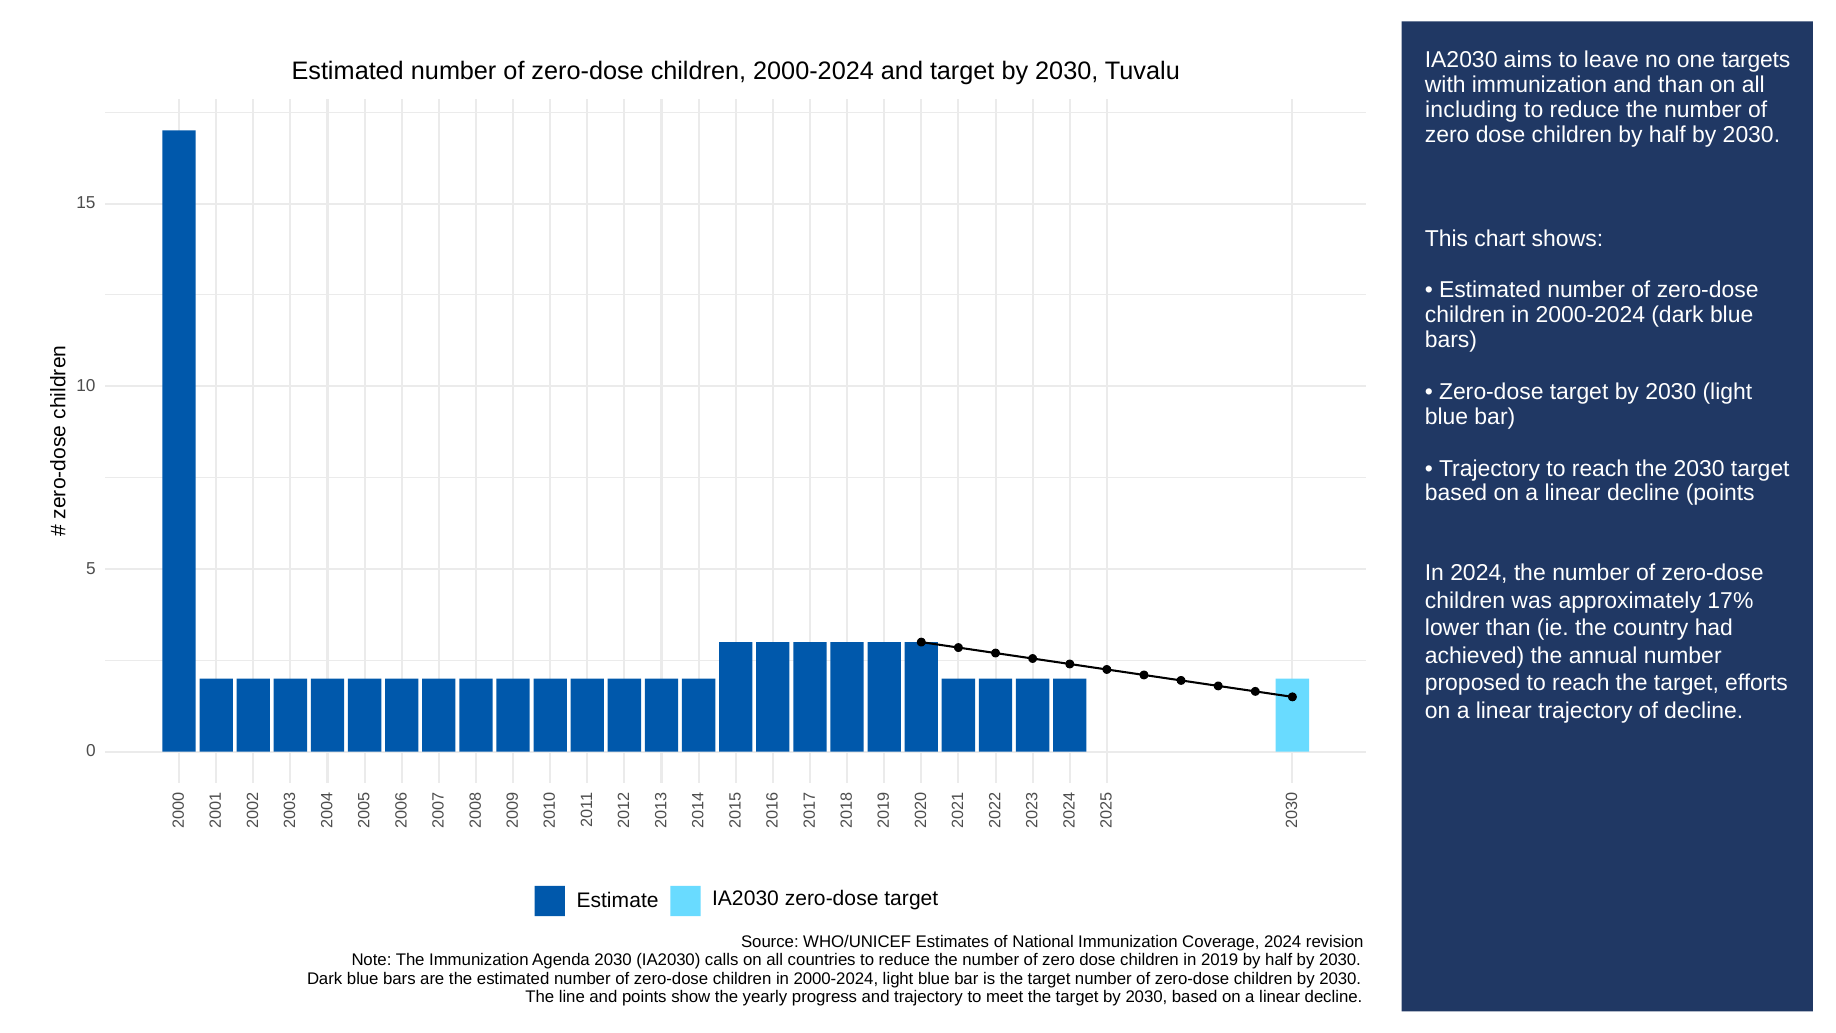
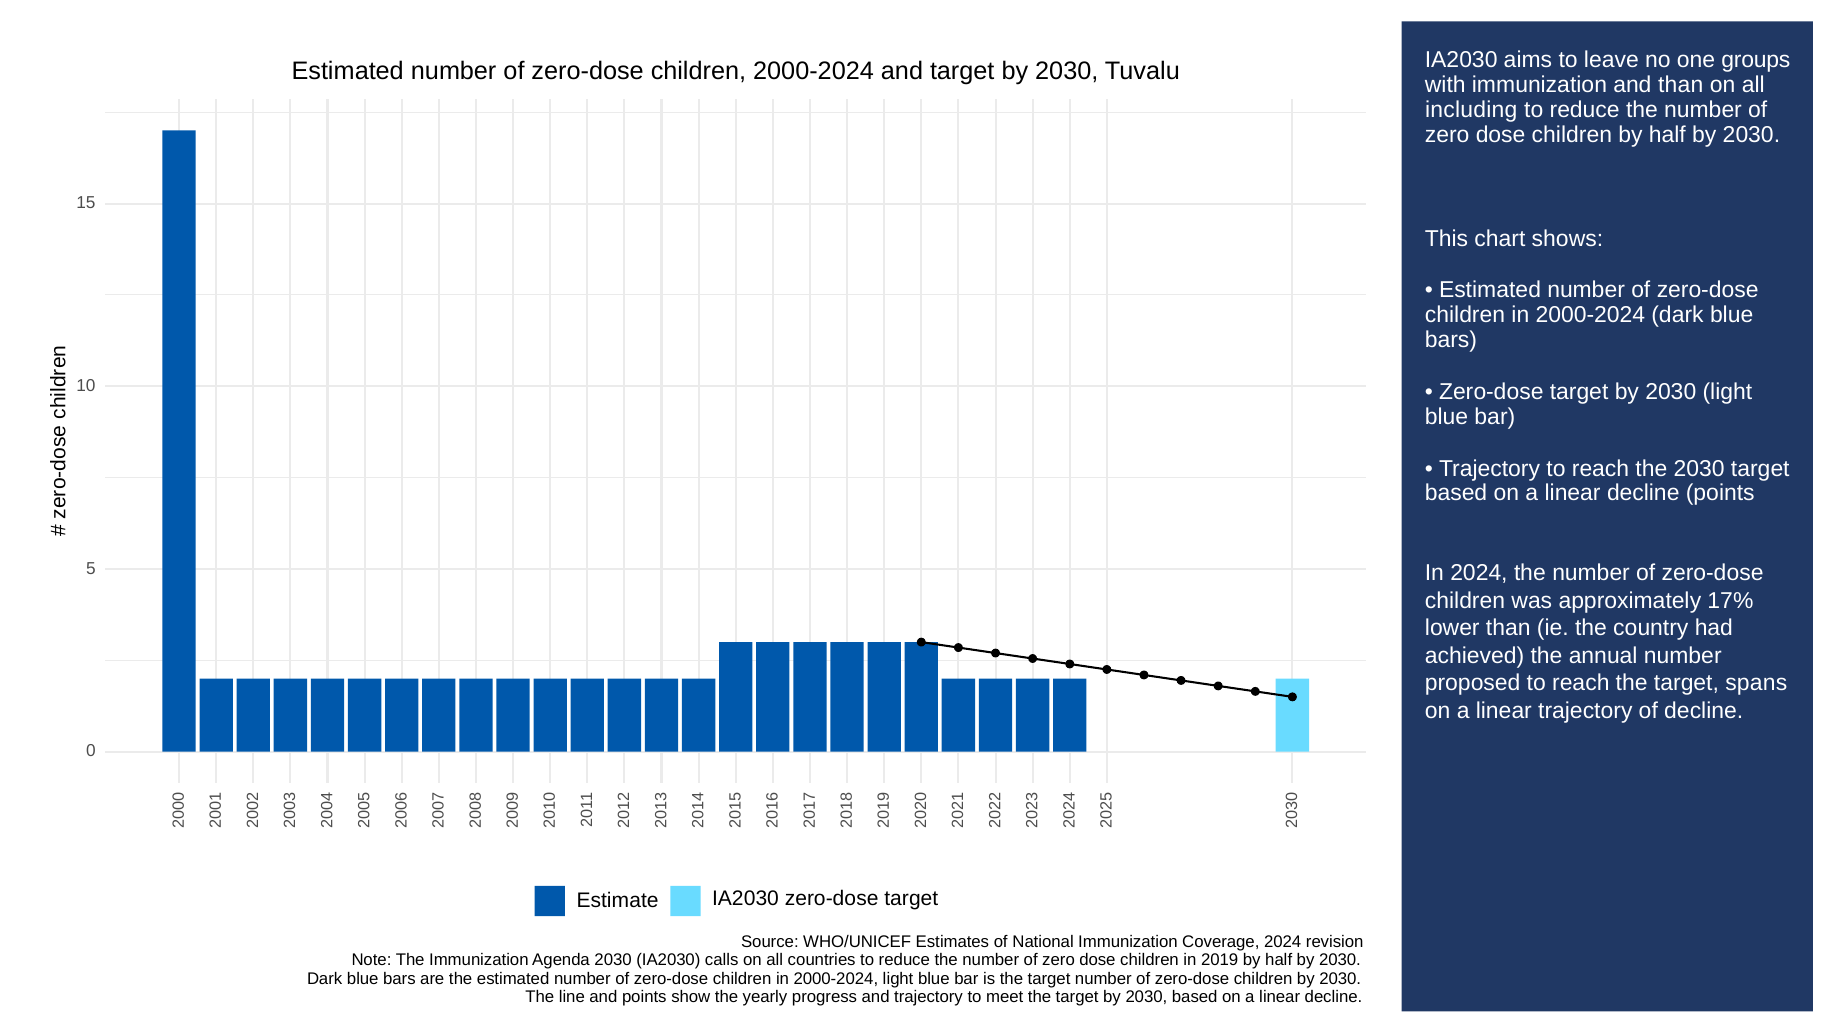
targets: targets -> groups (1756, 60)
efforts: efforts -> spans (1756, 683)
